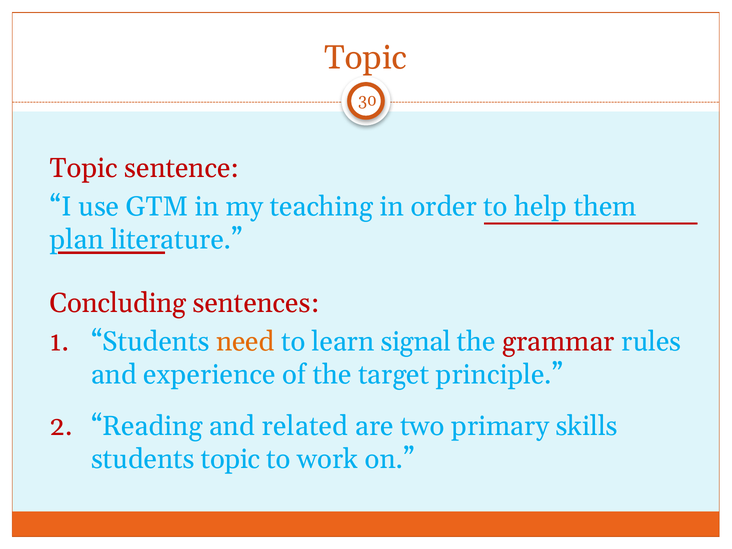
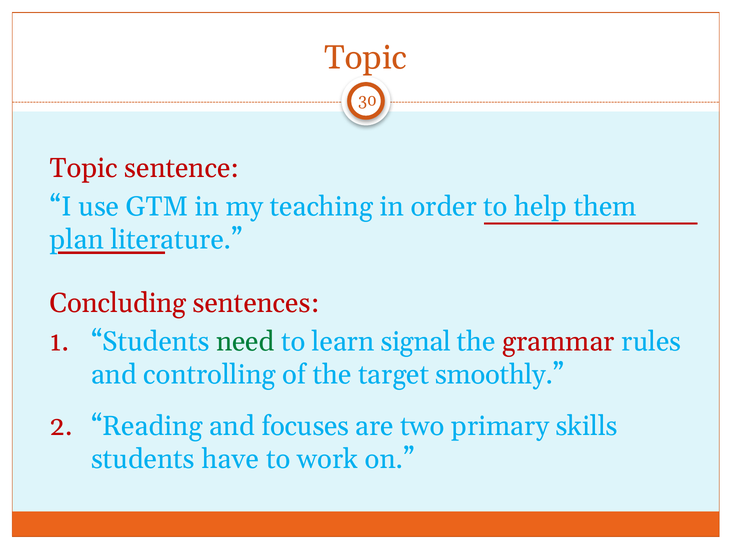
need colour: orange -> green (245, 342)
experience: experience -> controlling (210, 375)
principle: principle -> smoothly (500, 375)
related: related -> focuses (305, 426)
students topic: topic -> have (230, 459)
